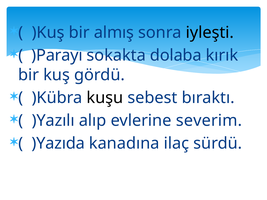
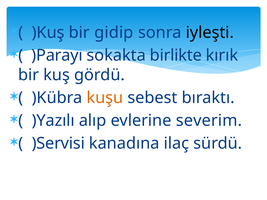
almış: almış -> gidip (114, 33)
dolaba: dolaba -> birlikte (176, 55)
kuşu colour: black -> orange (105, 98)
)Yazıda: )Yazıda -> )Servisi (58, 144)
